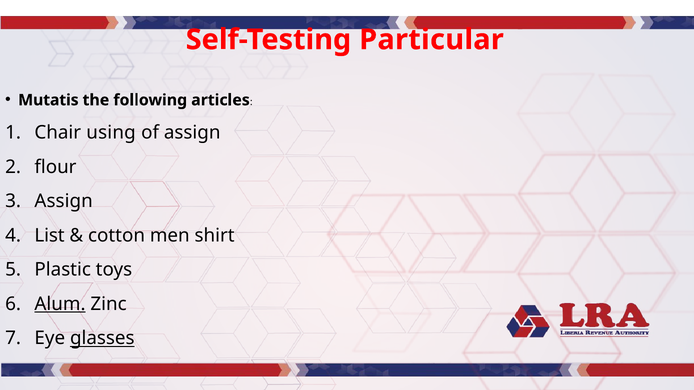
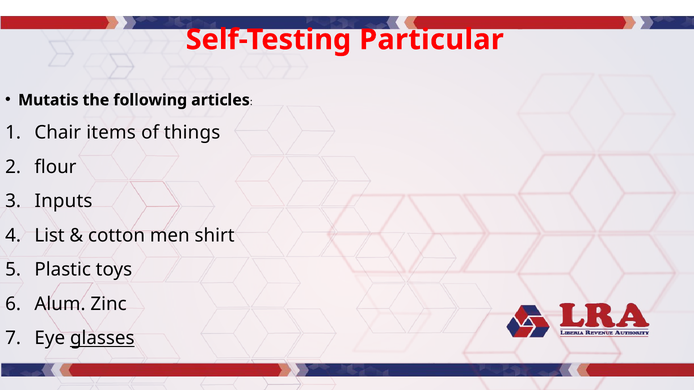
using: using -> items (111, 133)
of assign: assign -> things (192, 133)
Assign: Assign -> Inputs (64, 201)
Alum underline: present -> none (60, 304)
